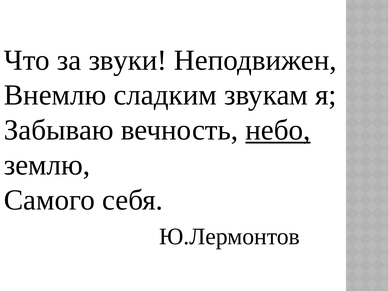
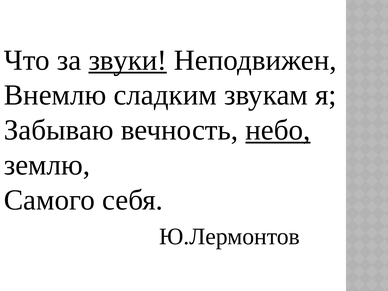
звуки underline: none -> present (128, 60)
